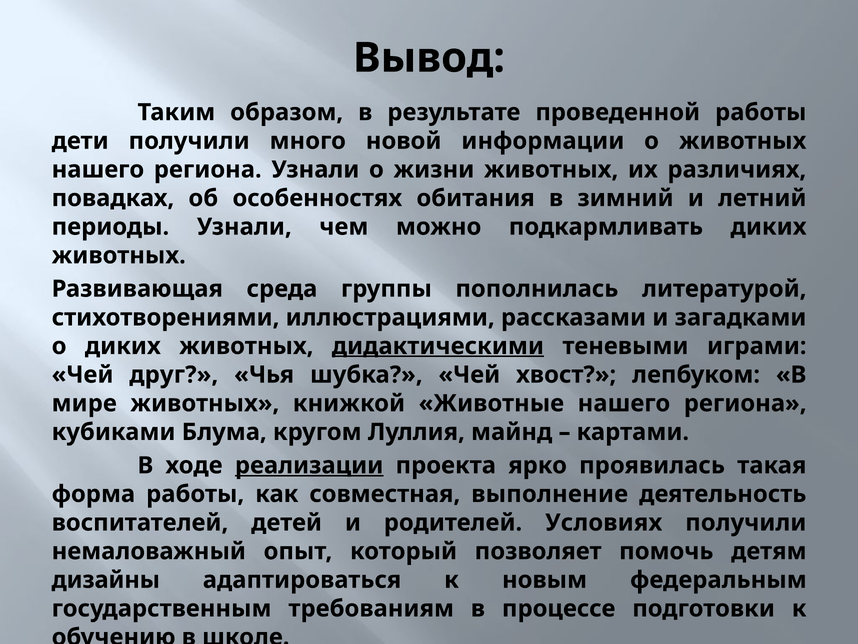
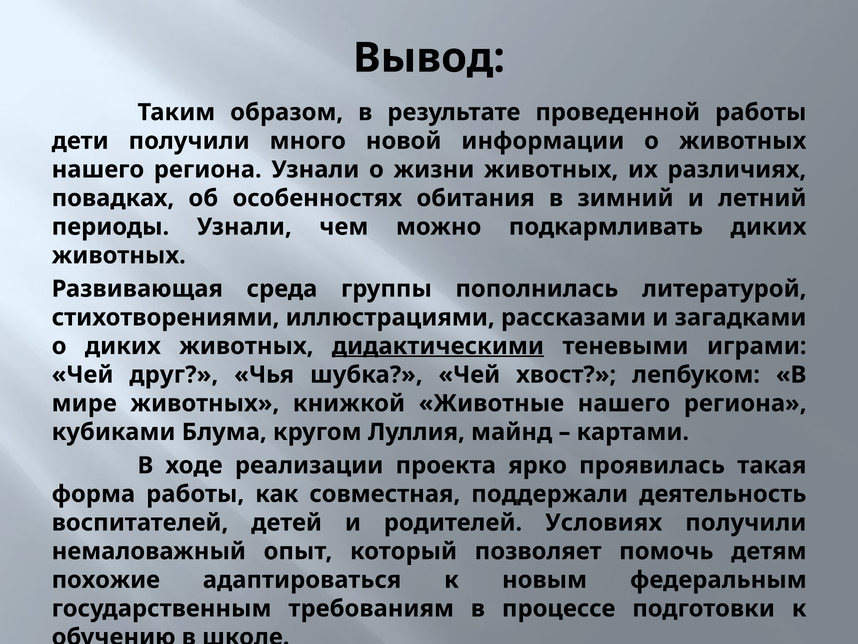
реализации underline: present -> none (309, 465)
выполнение: выполнение -> поддержали (550, 494)
дизайны: дизайны -> похожие (106, 580)
